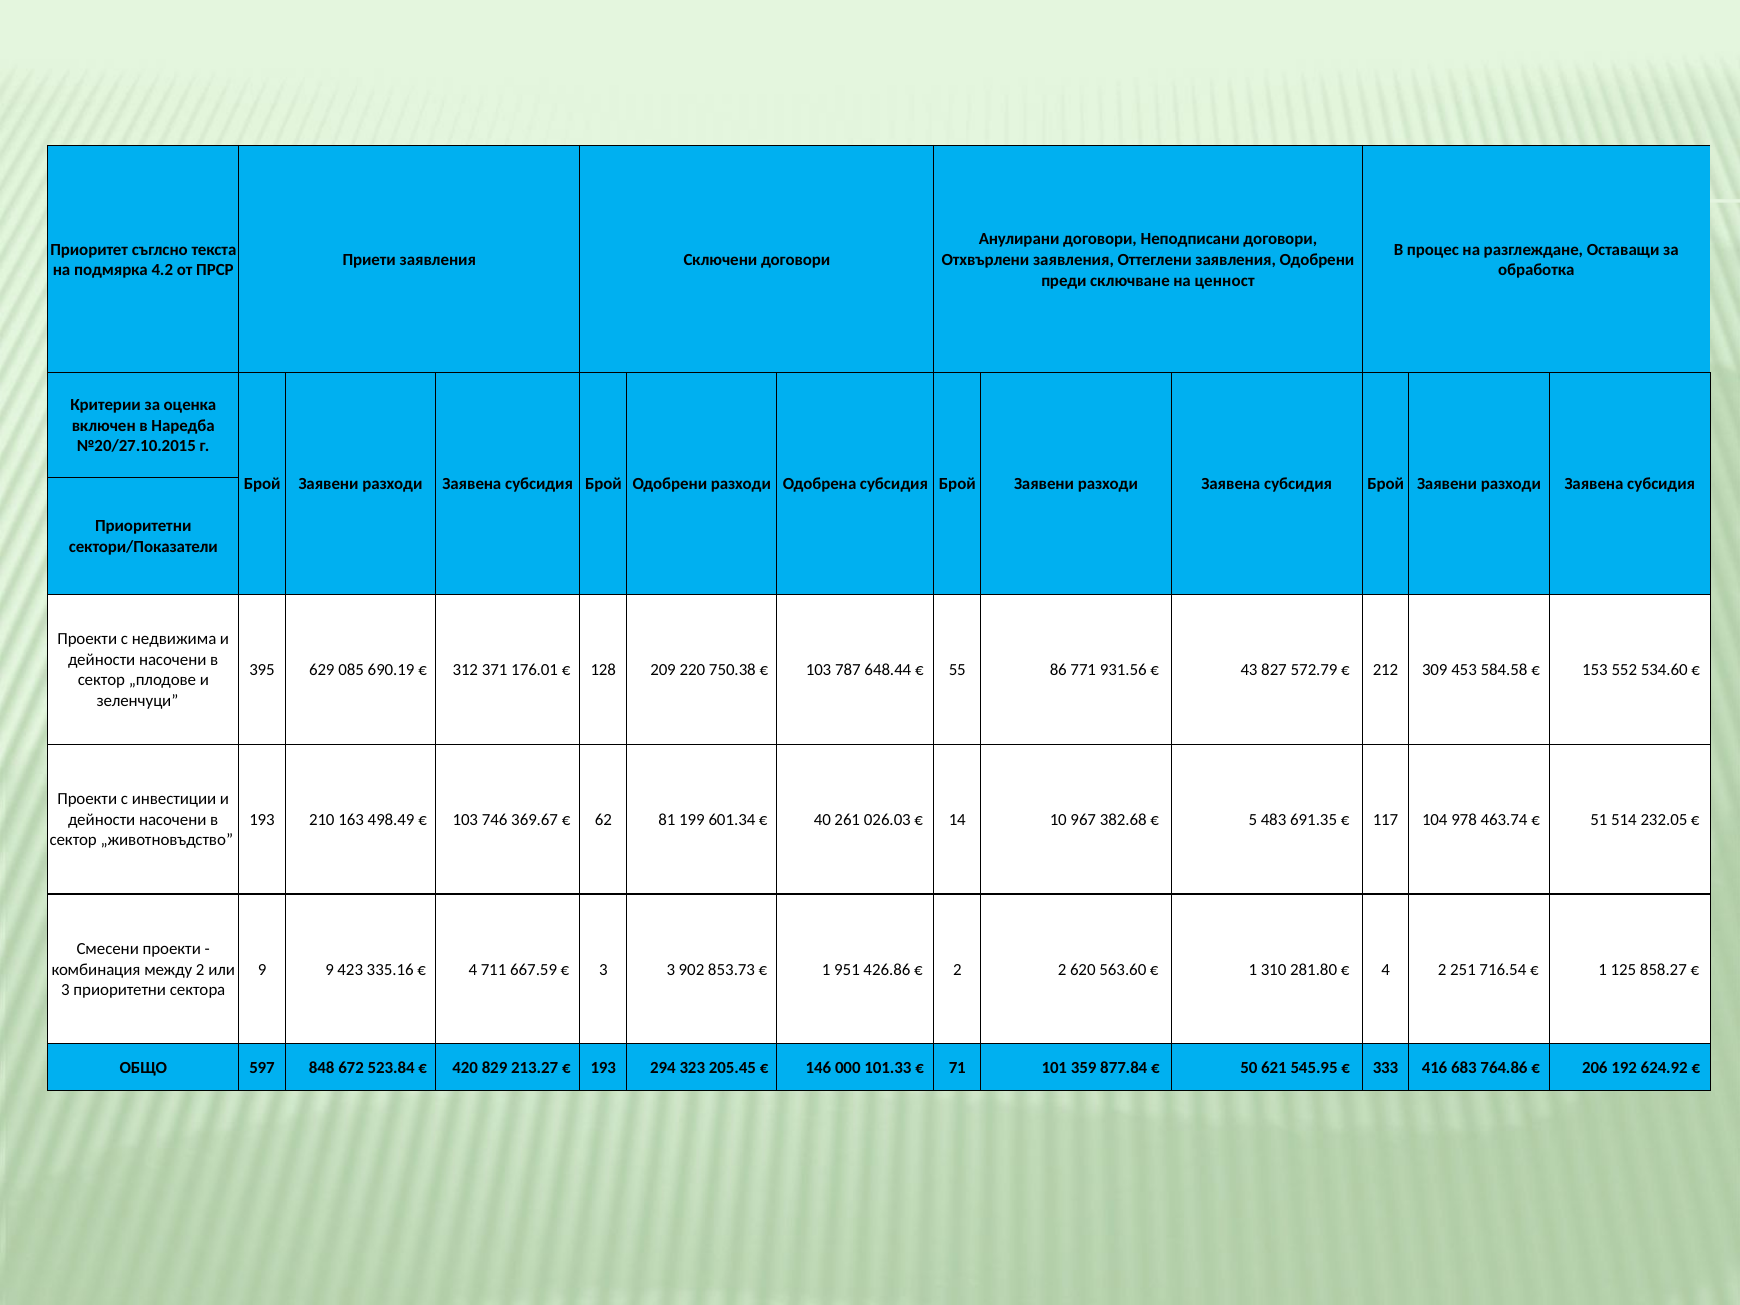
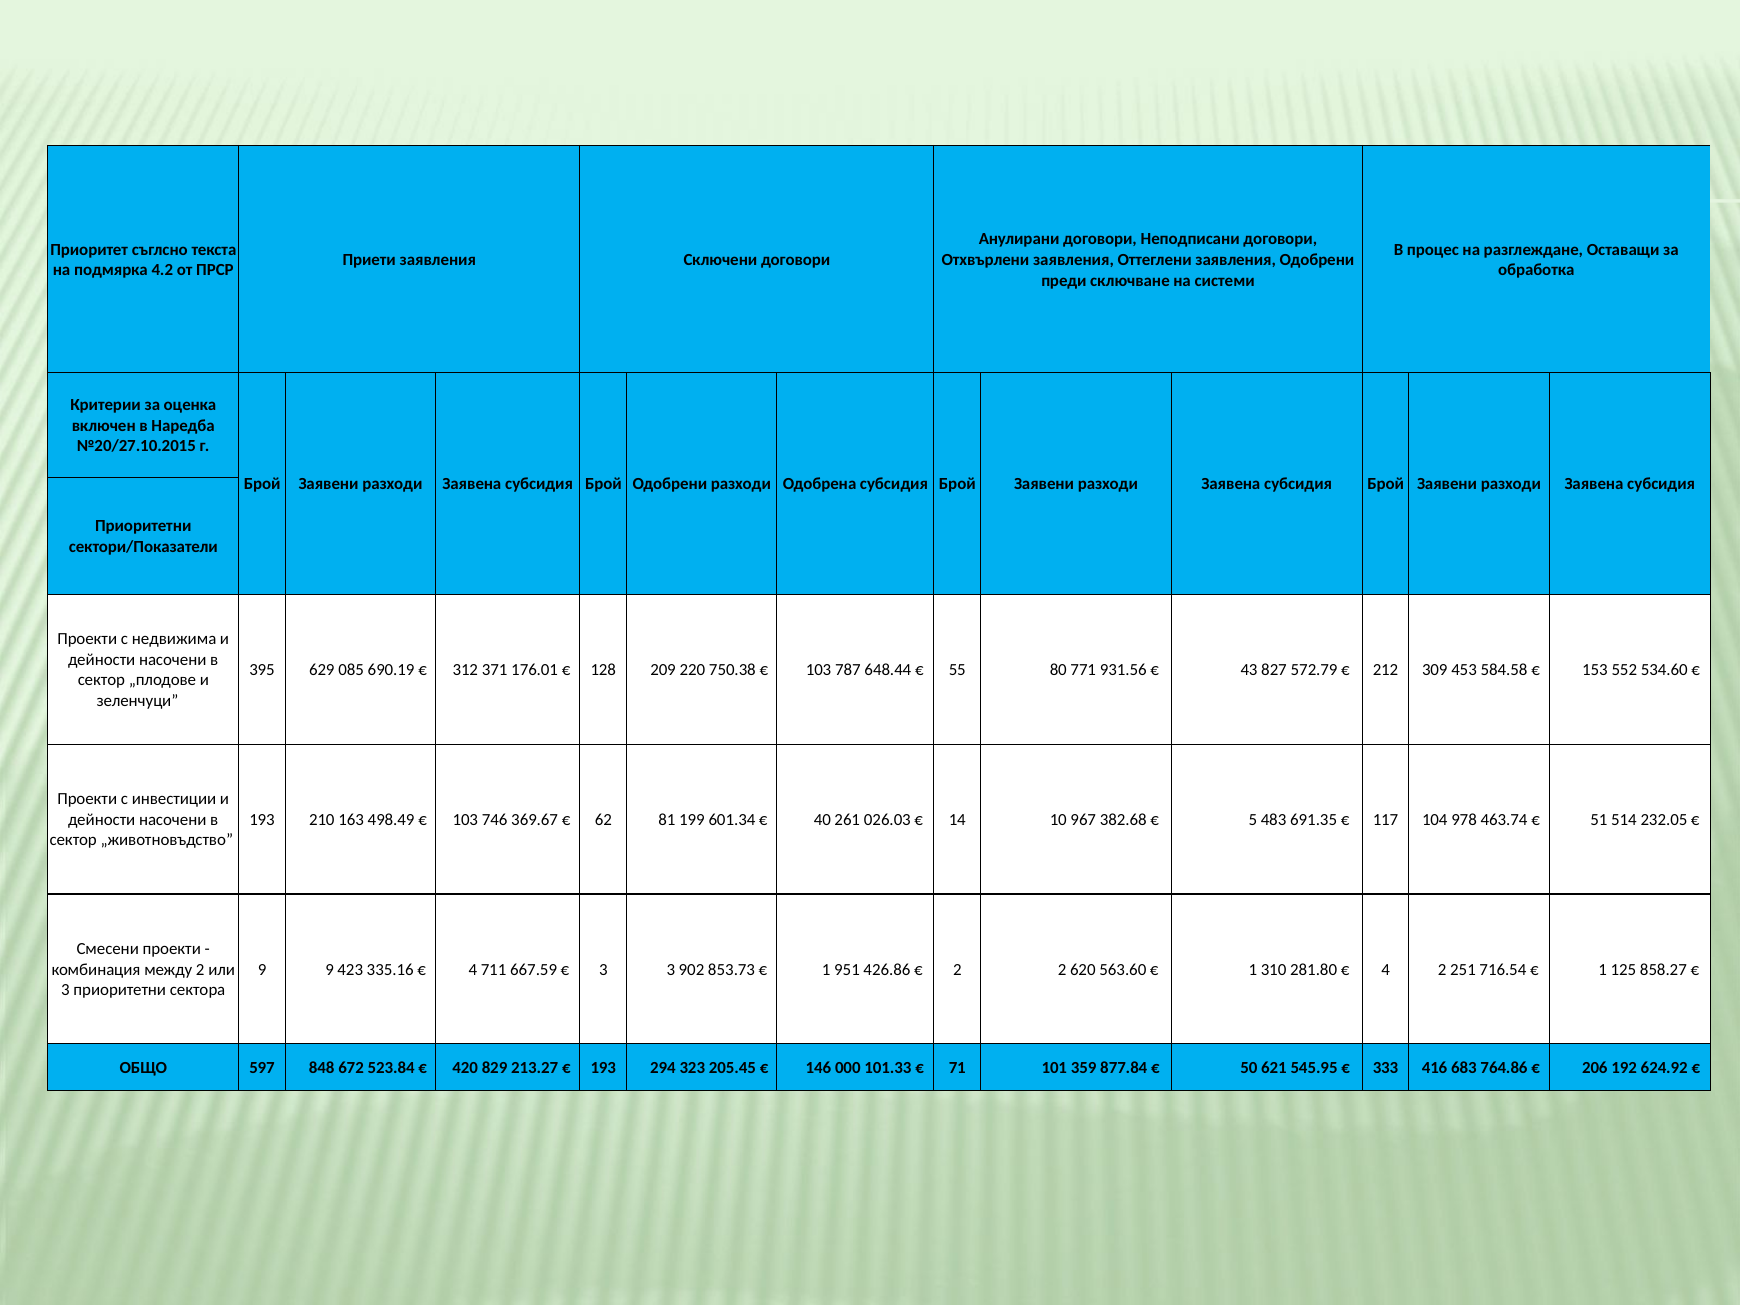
ценност: ценност -> системи (1225, 280)
86: 86 -> 80 (1058, 670)
